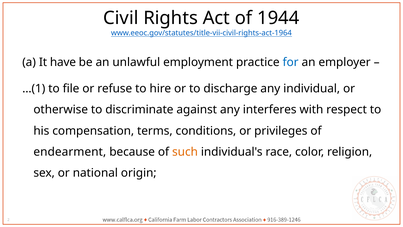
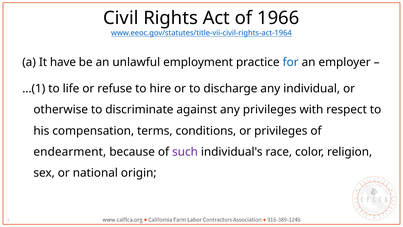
1944: 1944 -> 1966 (278, 18)
file: file -> life (71, 88)
any interferes: interferes -> privileges (270, 110)
such colour: orange -> purple (185, 152)
